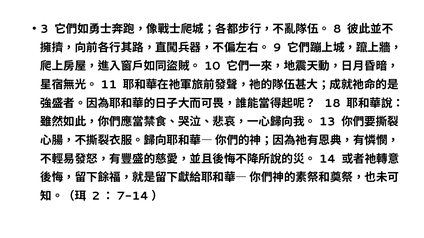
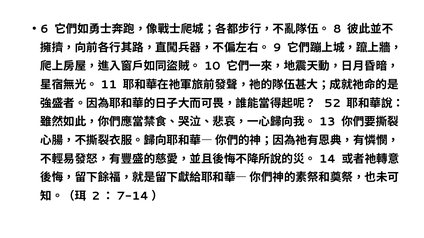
3: 3 -> 6 (44, 29)
18: 18 -> 52 (332, 103)
